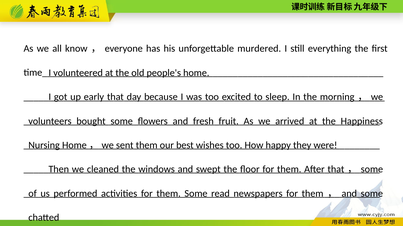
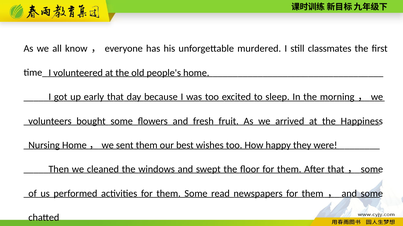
everything: everything -> classmates (330, 49)
